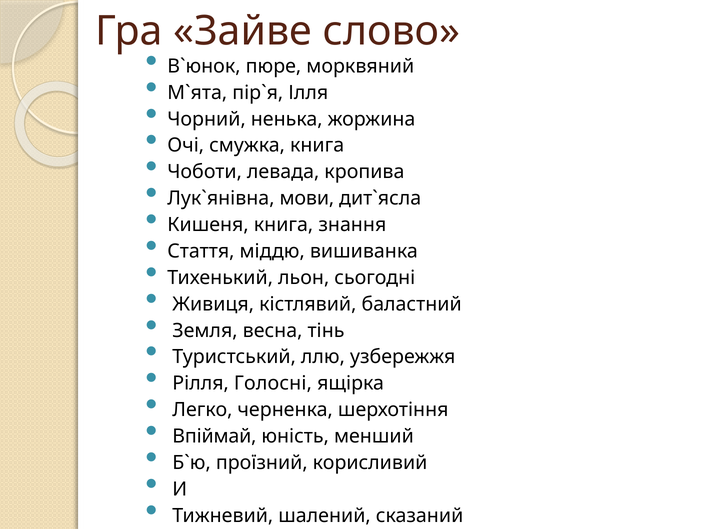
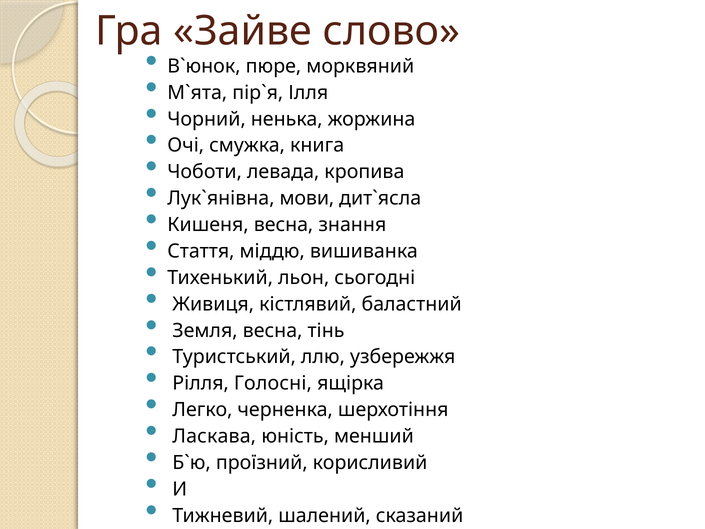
Кишеня книга: книга -> весна (284, 225)
Впіймай: Впіймай -> Ласкава (214, 436)
